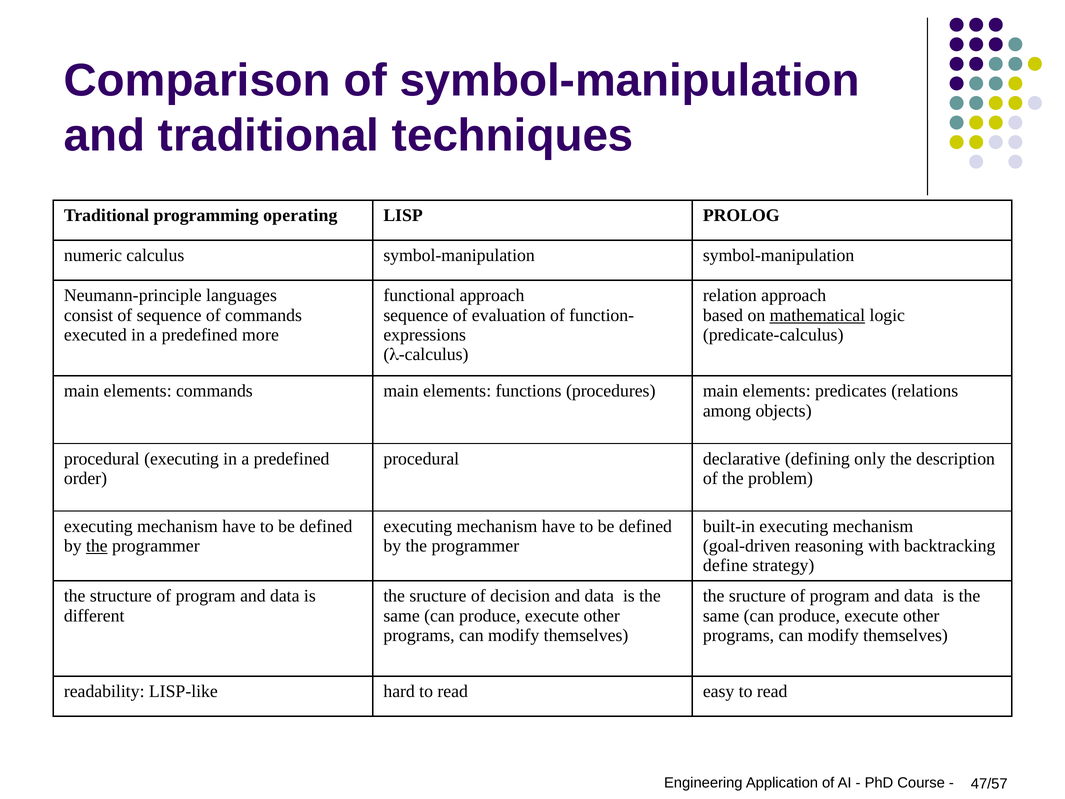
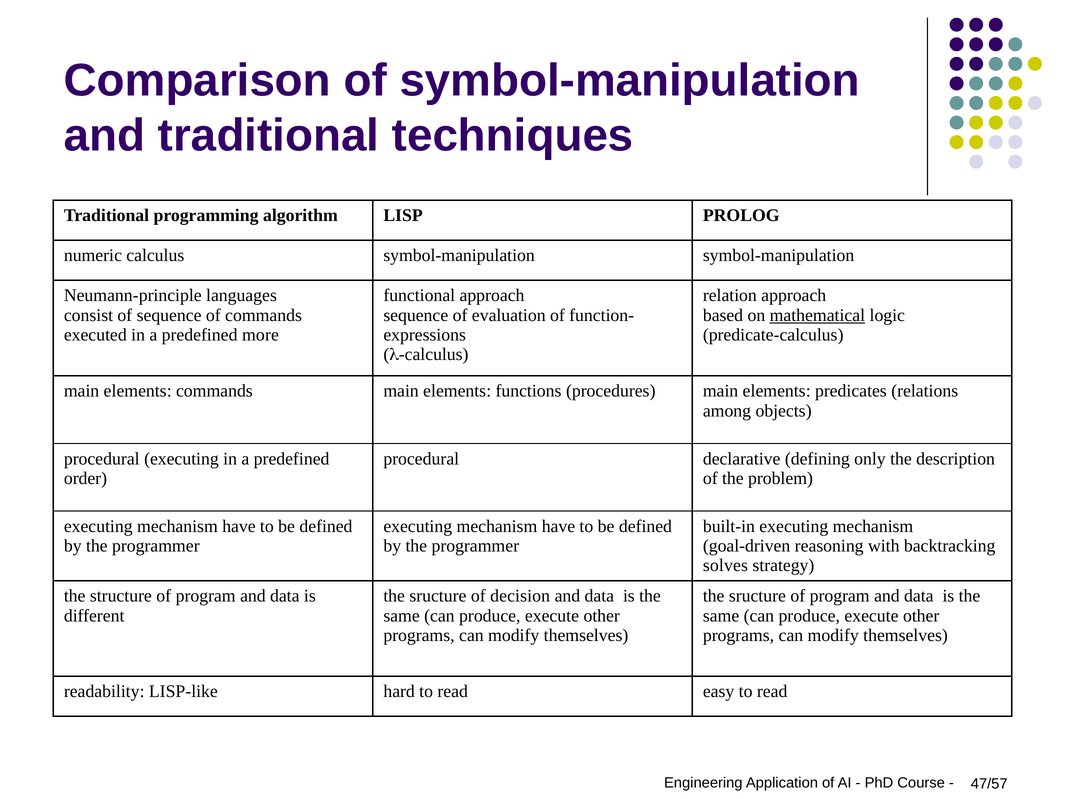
operating: operating -> algorithm (300, 216)
the underline: present -> none (97, 546)
define: define -> solves (725, 565)
